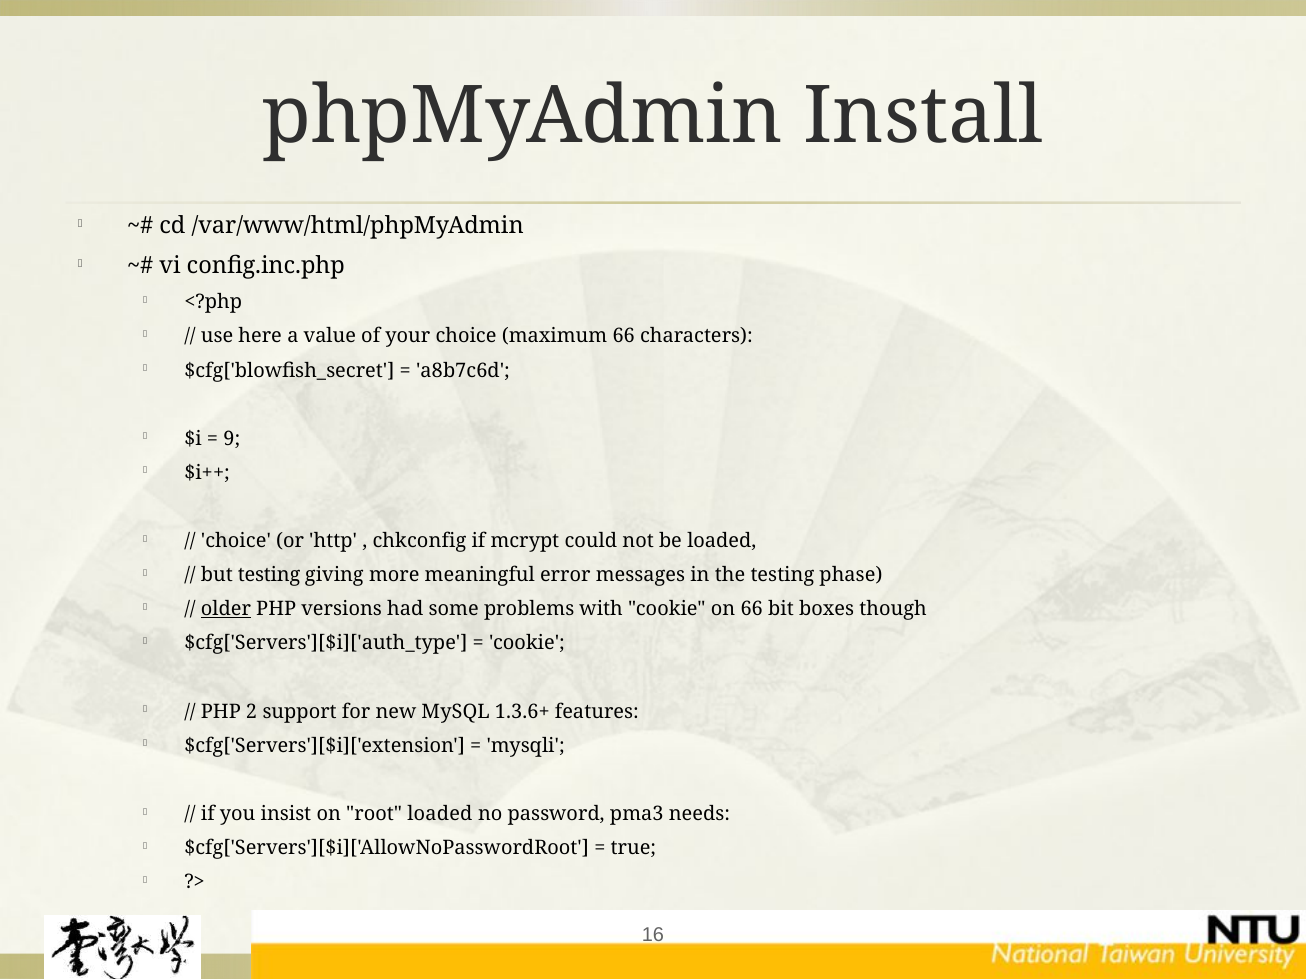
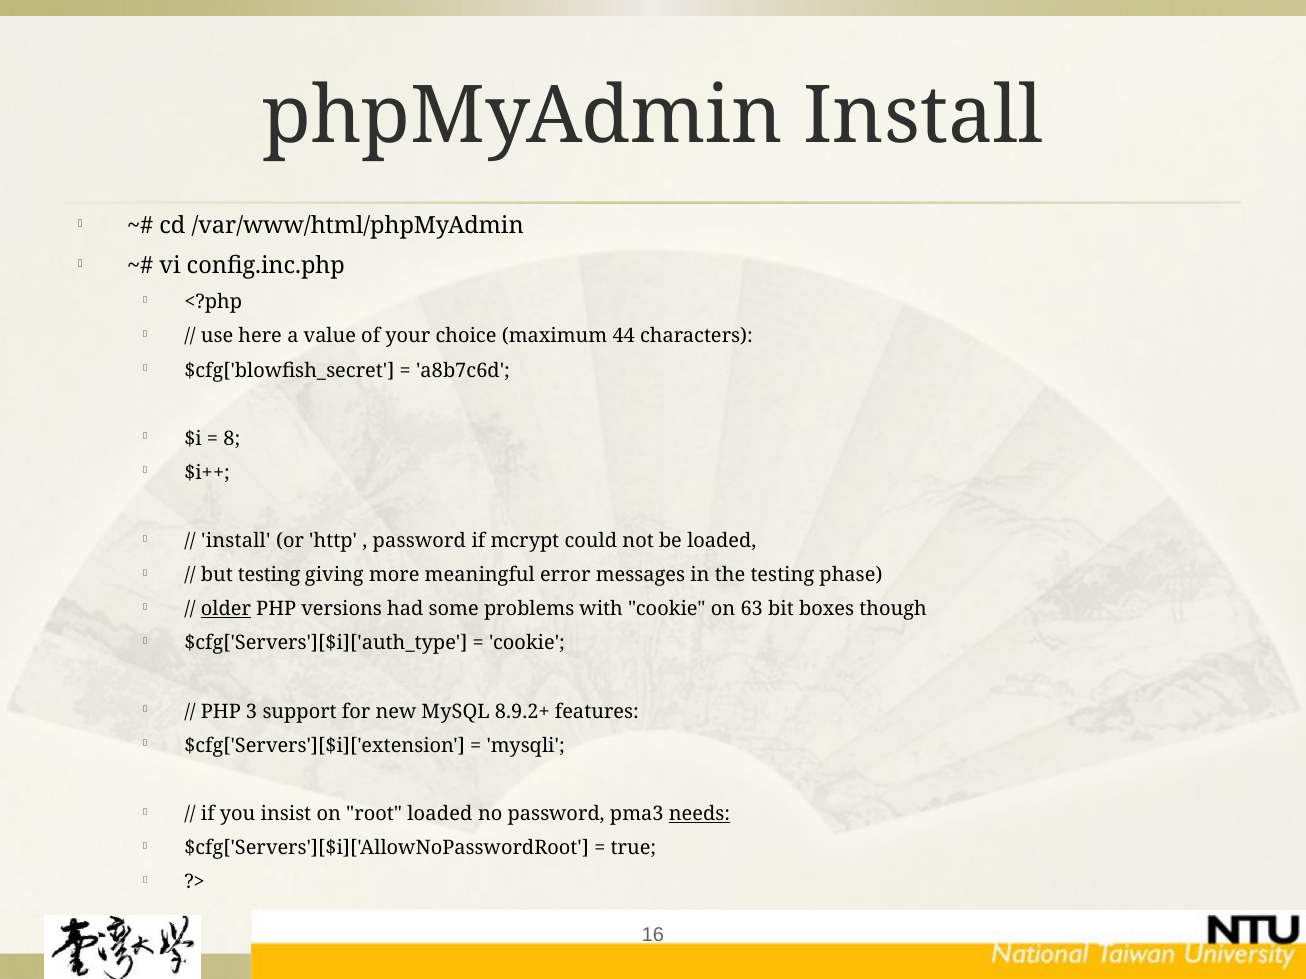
maximum 66: 66 -> 44 (624, 336)
9: 9 -> 8 (232, 439)
choice: choice -> install (236, 541)
chkconfig: chkconfig -> password (419, 541)
on 66: 66 -> 63 (752, 610)
2: 2 -> 3 (252, 712)
1.3.6+: 1.3.6+ -> 8.9.2+ (522, 712)
needs underline: none -> present (699, 814)
